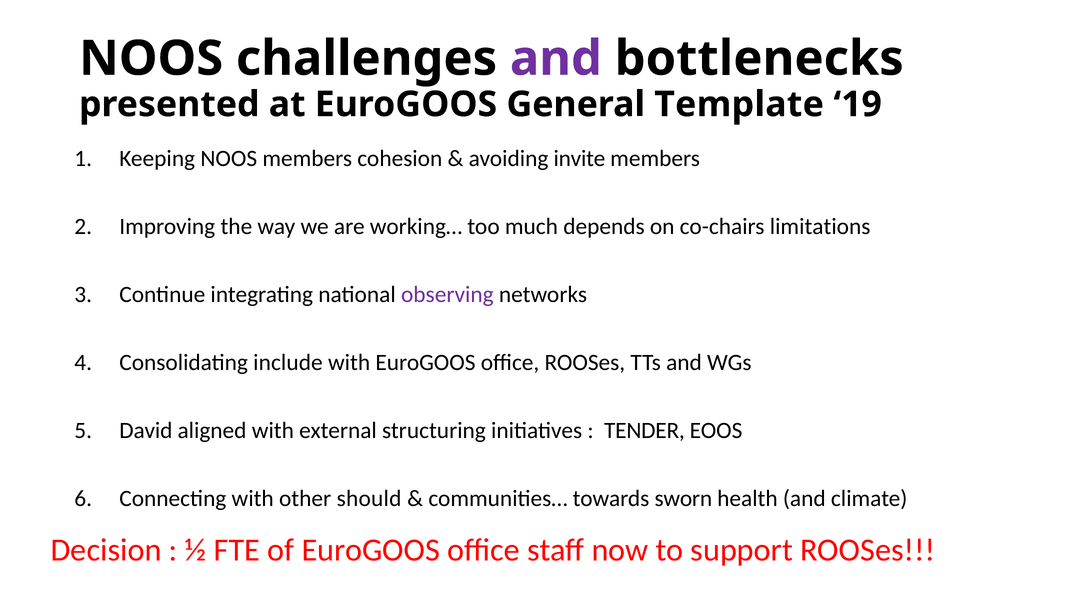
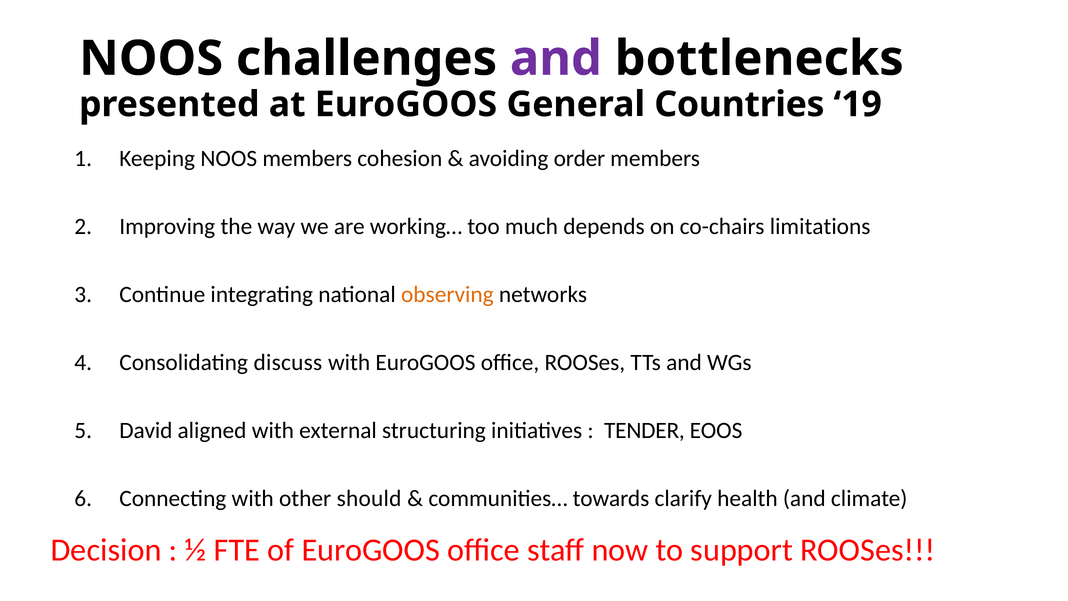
Template: Template -> Countries (739, 104)
invite: invite -> order (579, 159)
observing colour: purple -> orange (447, 294)
include: include -> discuss (288, 362)
sworn: sworn -> clarify (683, 498)
